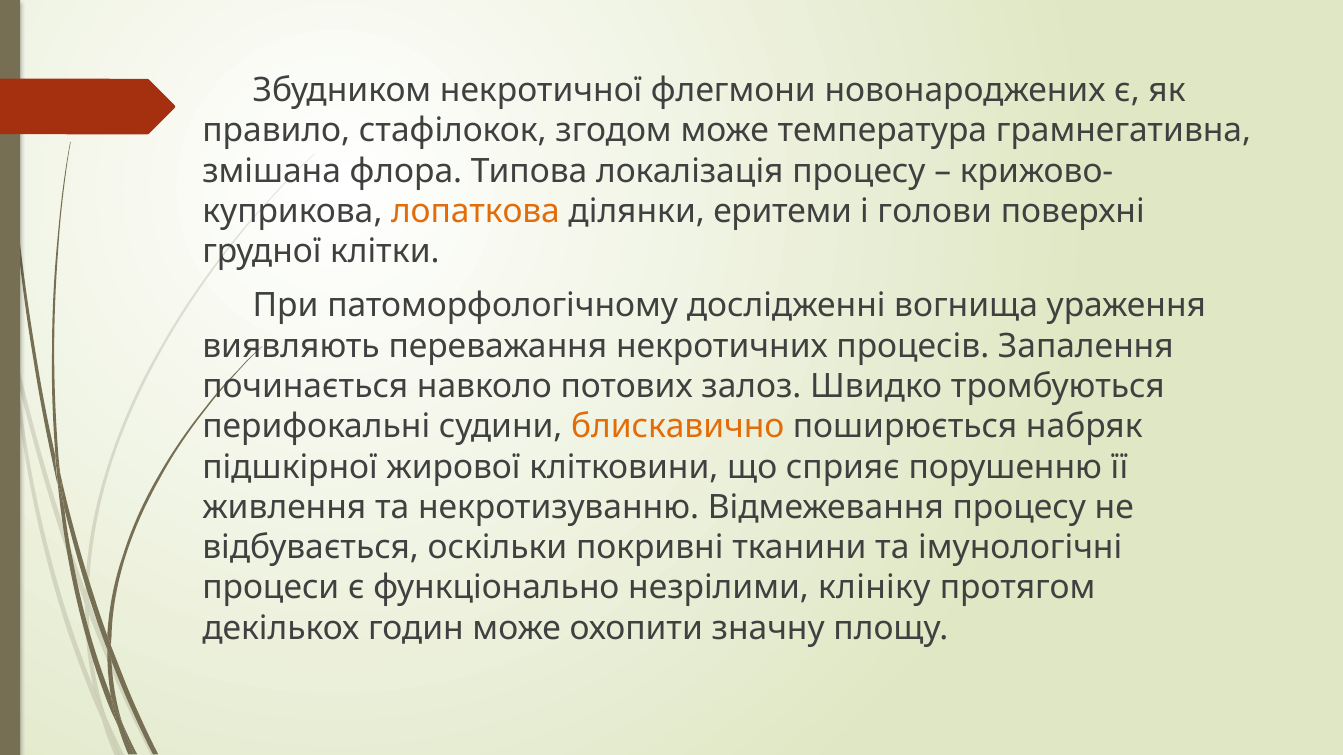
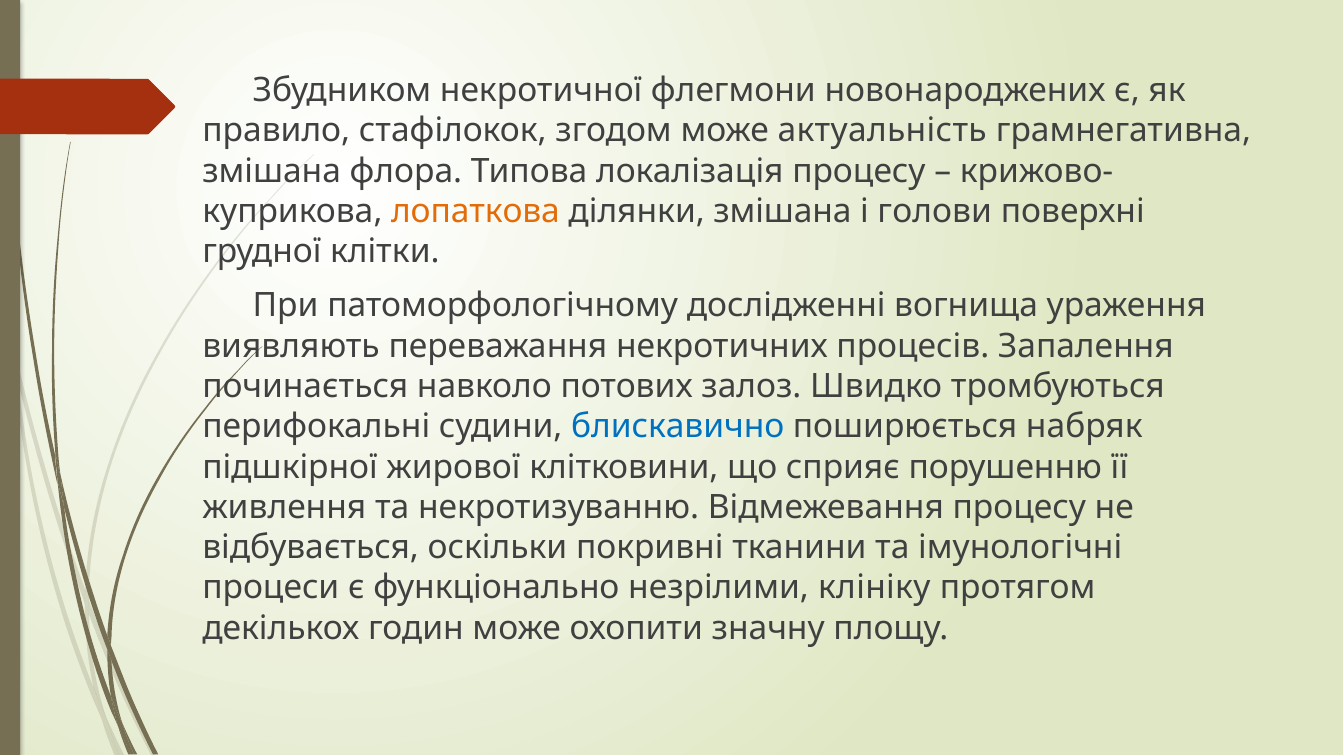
температура: температура -> актуальність (882, 131)
ділянки еритеми: еритеми -> змішана (782, 212)
блискавично colour: orange -> blue (678, 427)
